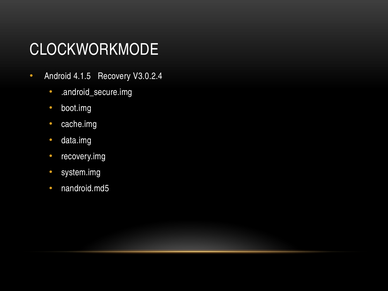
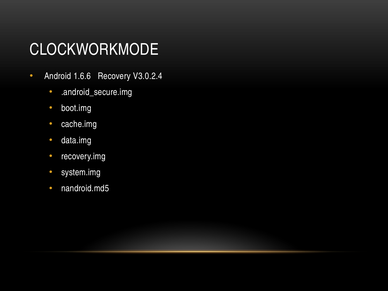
4.1.5: 4.1.5 -> 1.6.6 (82, 76)
